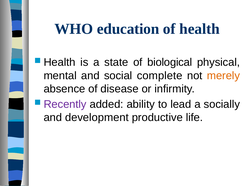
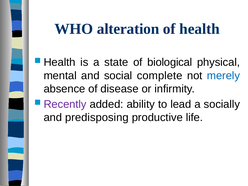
education: education -> alteration (128, 29)
merely colour: orange -> blue (223, 76)
development: development -> predisposing (97, 117)
